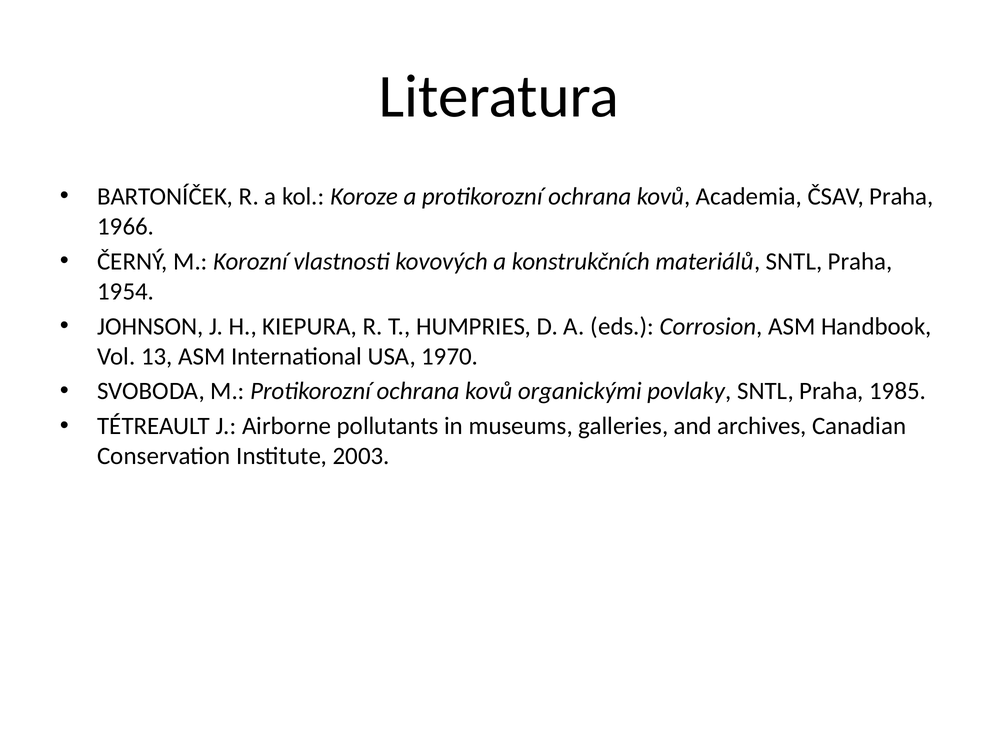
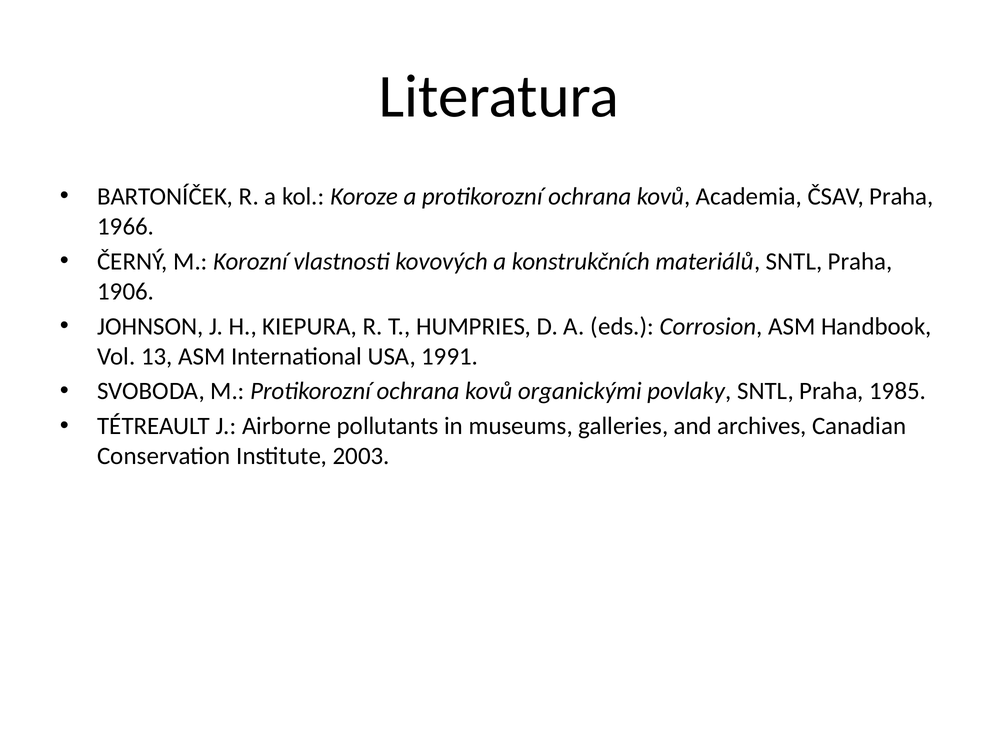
1954: 1954 -> 1906 (126, 291)
1970: 1970 -> 1991 (450, 356)
